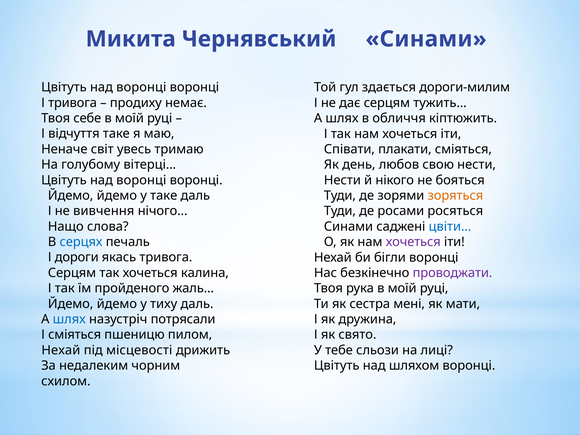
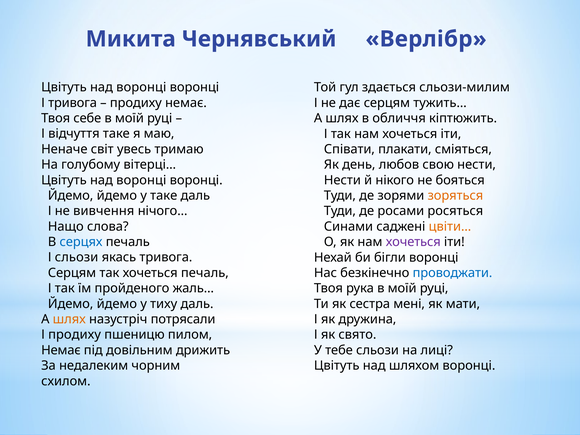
Чернявський Синами: Синами -> Верлібр (426, 39)
дороги-милим: дороги-милим -> сльози-милим (465, 87)
цвіти… colour: blue -> orange (450, 227)
І дороги: дороги -> сльози (77, 257)
хочеться калина: калина -> печаль (205, 273)
проводжати colour: purple -> blue (452, 273)
шлях colour: blue -> orange (69, 319)
І сміяться: сміяться -> продиху (75, 335)
Нехай: Нехай -> Немає (61, 350)
місцевості: місцевості -> довільним (139, 350)
